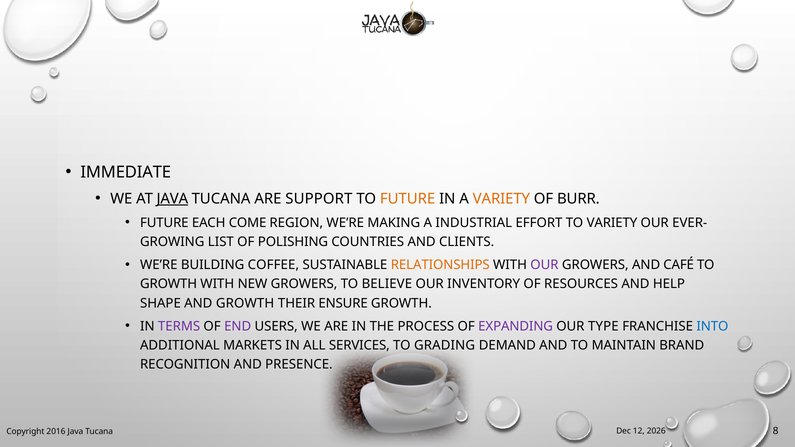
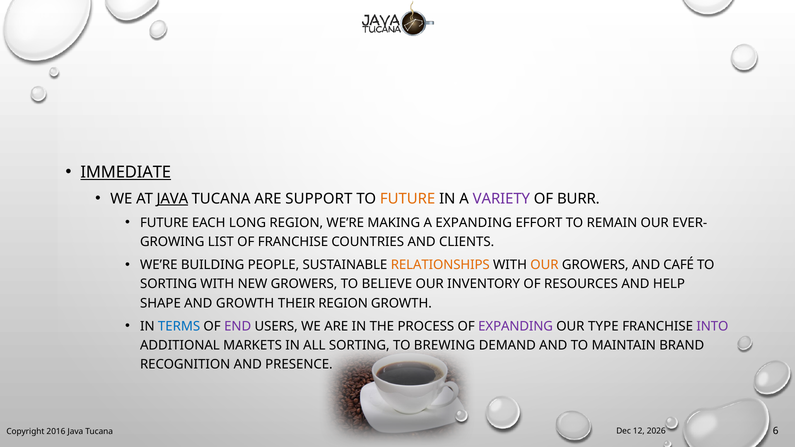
IMMEDIATE underline: none -> present (126, 172)
VARIETY colour: orange -> purple (501, 199)
COME: COME -> LONG (247, 223)
A INDUSTRIAL: INDUSTRIAL -> EXPANDING (474, 223)
TO VARIETY: VARIETY -> REMAIN (612, 223)
OF POLISHING: POLISHING -> FRANCHISE (293, 242)
COFFEE: COFFEE -> PEOPLE (273, 265)
OUR colour: purple -> orange (544, 265)
GROWTH: GROWTH -> SORTING (169, 284)
THEIR ENSURE: ENSURE -> REGION (343, 303)
TERMS colour: purple -> blue (179, 326)
INTO colour: blue -> purple (712, 326)
ALL SERVICES: SERVICES -> SORTING (359, 346)
GRADING: GRADING -> BREWING (445, 346)
8: 8 -> 6 (776, 431)
